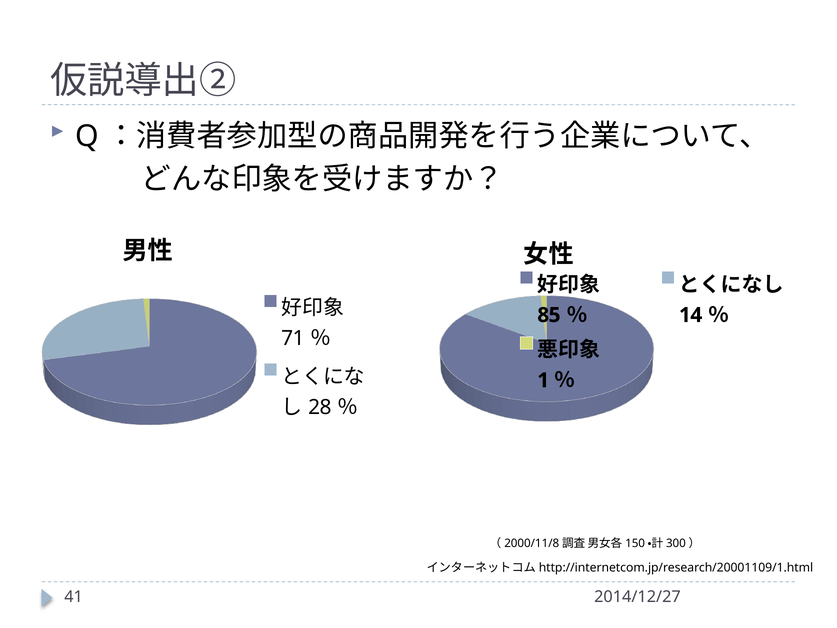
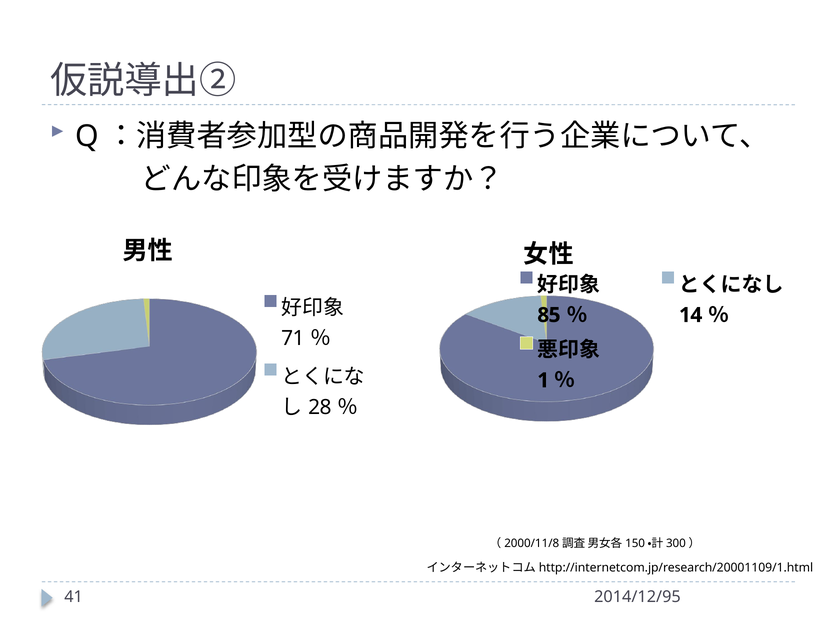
2014/12/27: 2014/12/27 -> 2014/12/95 (637, 597)
